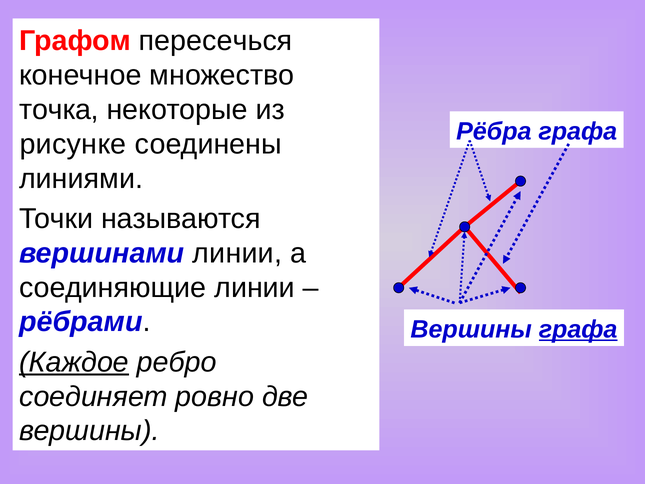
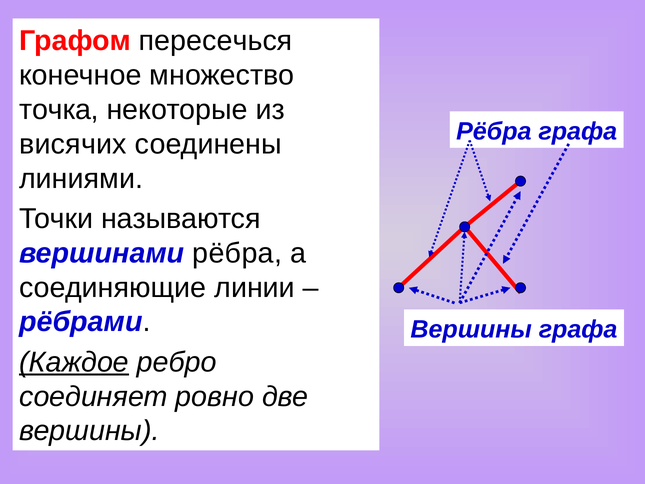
рисунке: рисунке -> висячих (73, 144)
вершинами линии: линии -> рёбра (237, 253)
графа underline: present -> none (578, 329)
